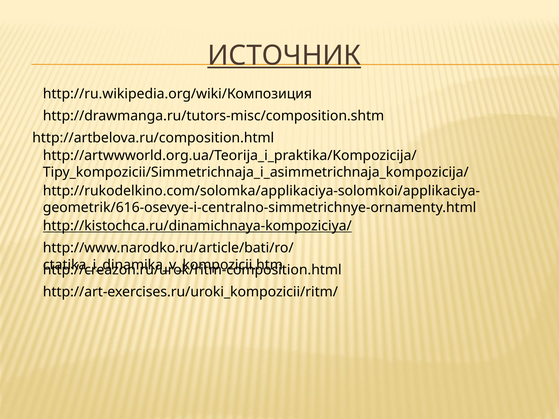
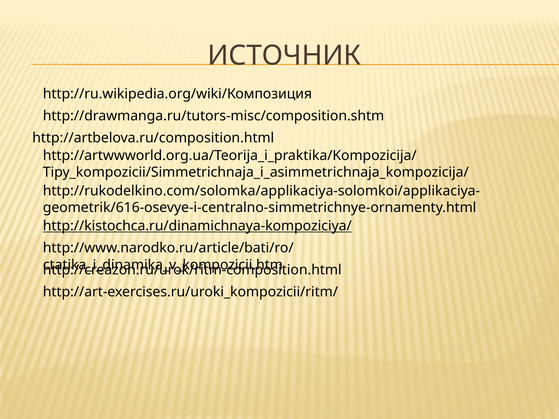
ИСТОЧНИК underline: present -> none (284, 56)
